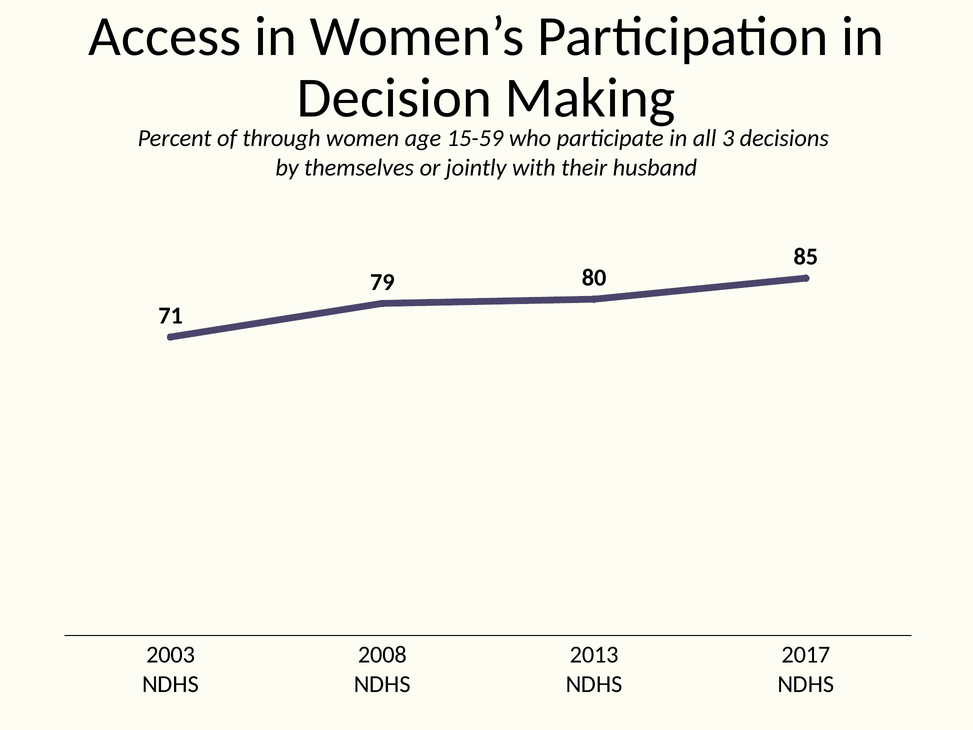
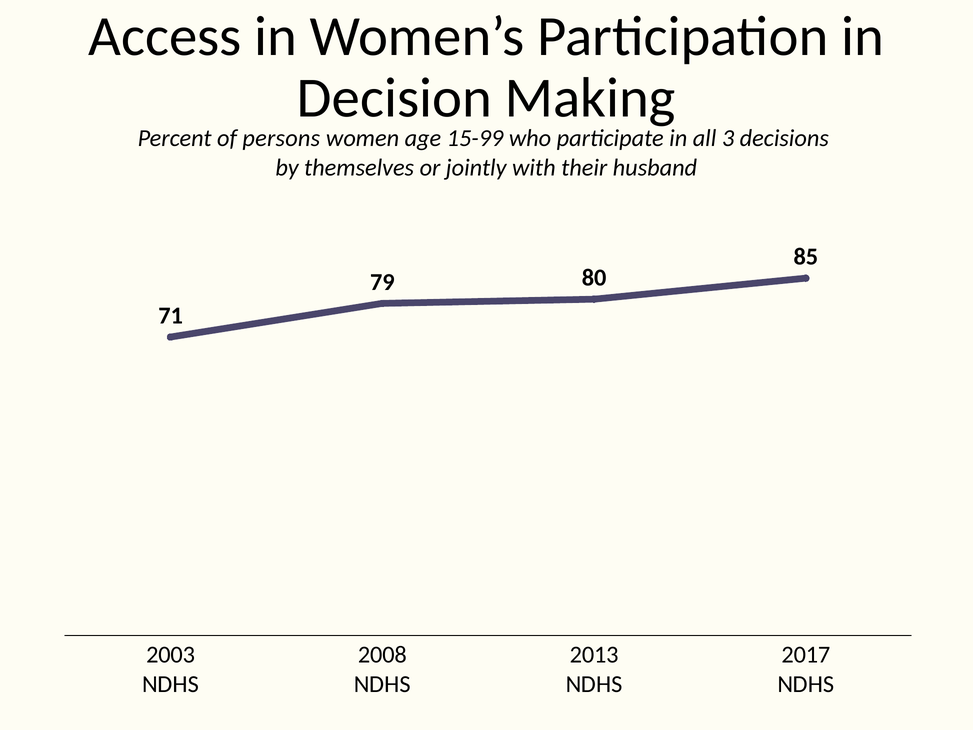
through: through -> persons (281, 138)
15-59: 15-59 -> 15-99 (475, 138)
